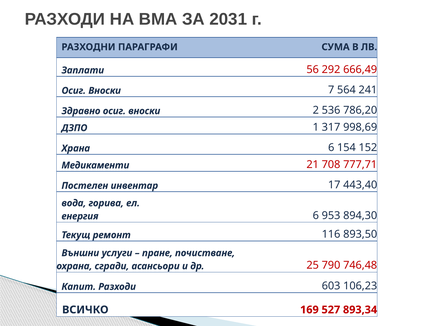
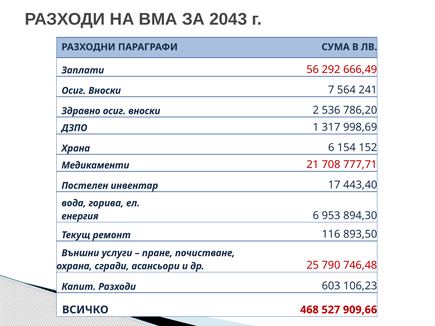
2031: 2031 -> 2043 (228, 19)
169: 169 -> 468 (309, 310)
893,34: 893,34 -> 909,66 (360, 310)
